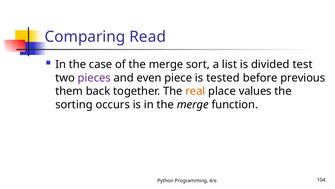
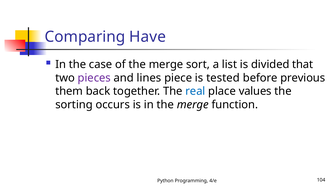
Read: Read -> Have (148, 37)
test: test -> that (303, 64)
even: even -> lines (149, 78)
real colour: orange -> blue (195, 91)
